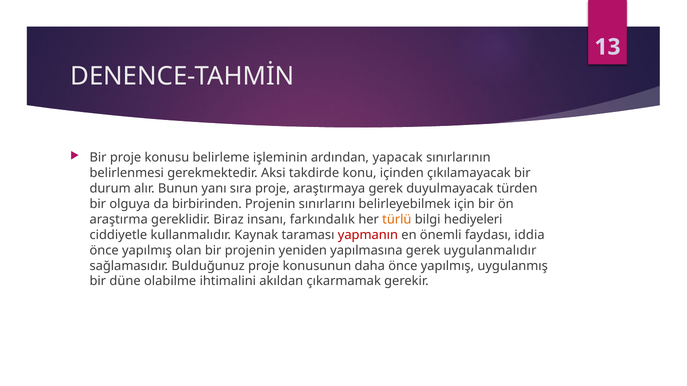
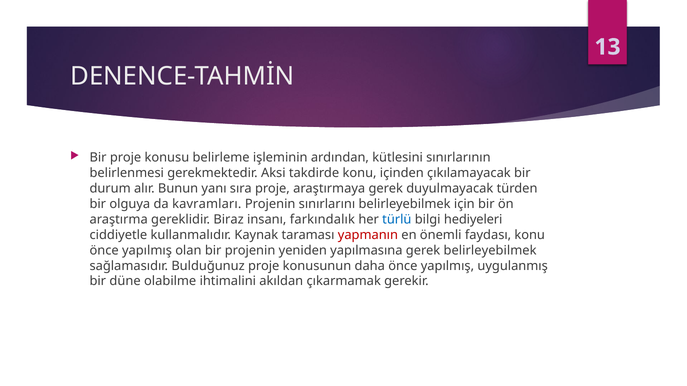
yapacak: yapacak -> kütlesini (398, 158)
birbirinden: birbirinden -> kavramları (207, 204)
türlü colour: orange -> blue (397, 220)
faydası iddia: iddia -> konu (530, 235)
gerek uygulanmalıdır: uygulanmalıdır -> belirleyebilmek (490, 251)
